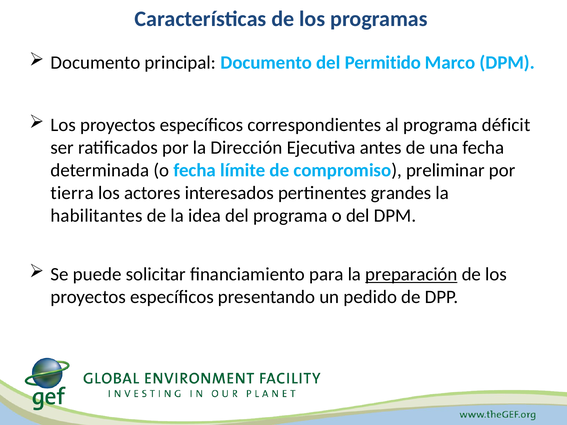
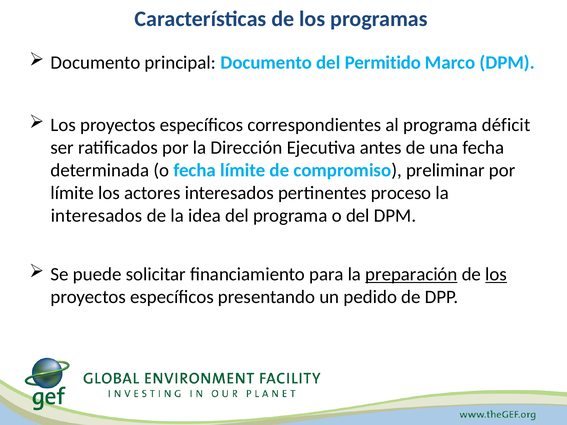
tierra: tierra -> límite (72, 193)
grandes: grandes -> proceso (401, 193)
habilitantes: habilitantes -> interesados (96, 216)
los underline: none -> present (496, 274)
